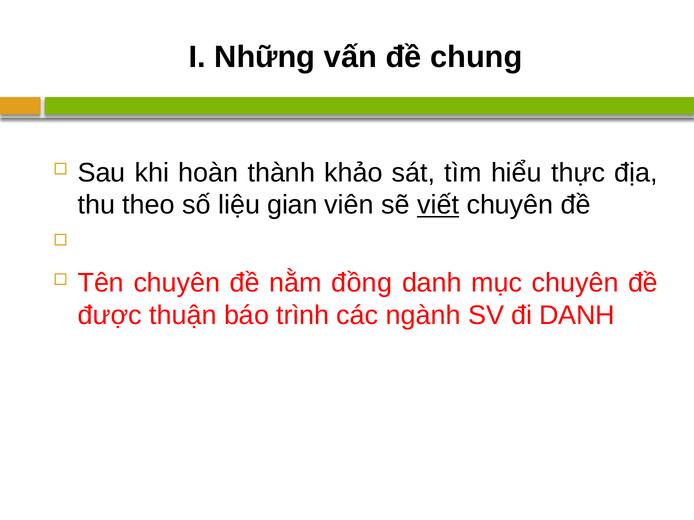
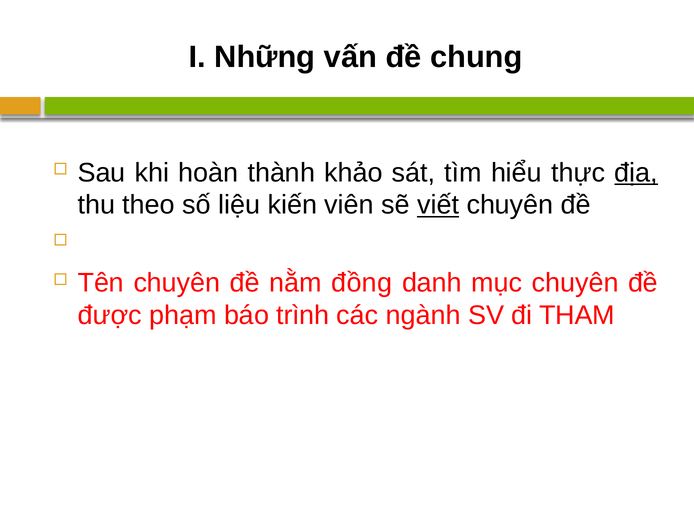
địa underline: none -> present (636, 173)
gian: gian -> kiến (292, 205)
thuận: thuận -> phạm (183, 316)
đi DANH: DANH -> THAM (577, 316)
